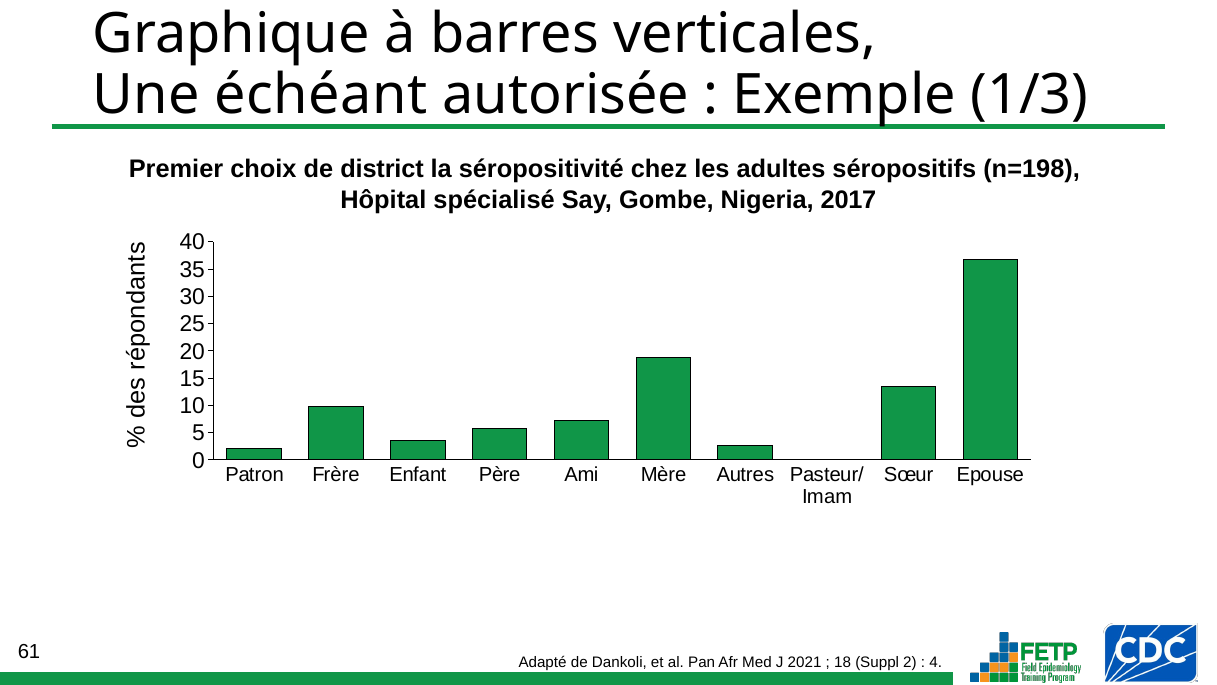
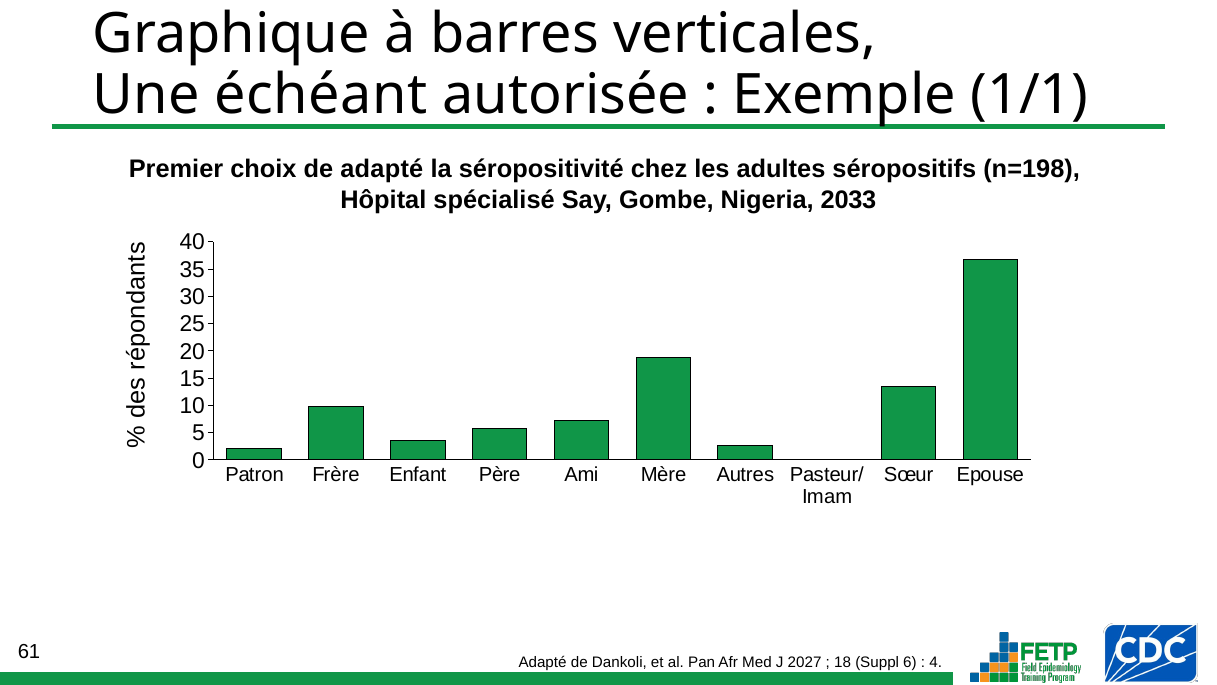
1/3: 1/3 -> 1/1 (1030, 95)
de district: district -> adapté (382, 169)
2017: 2017 -> 2033 (849, 200)
2021: 2021 -> 2027 (805, 663)
2: 2 -> 6 (910, 663)
